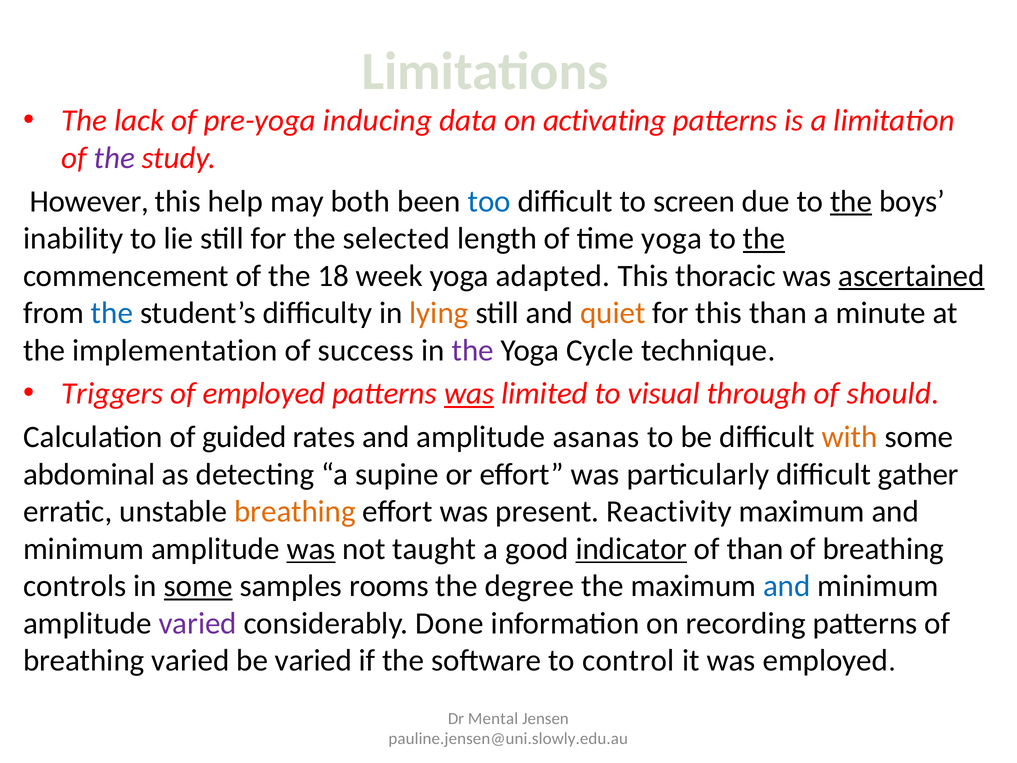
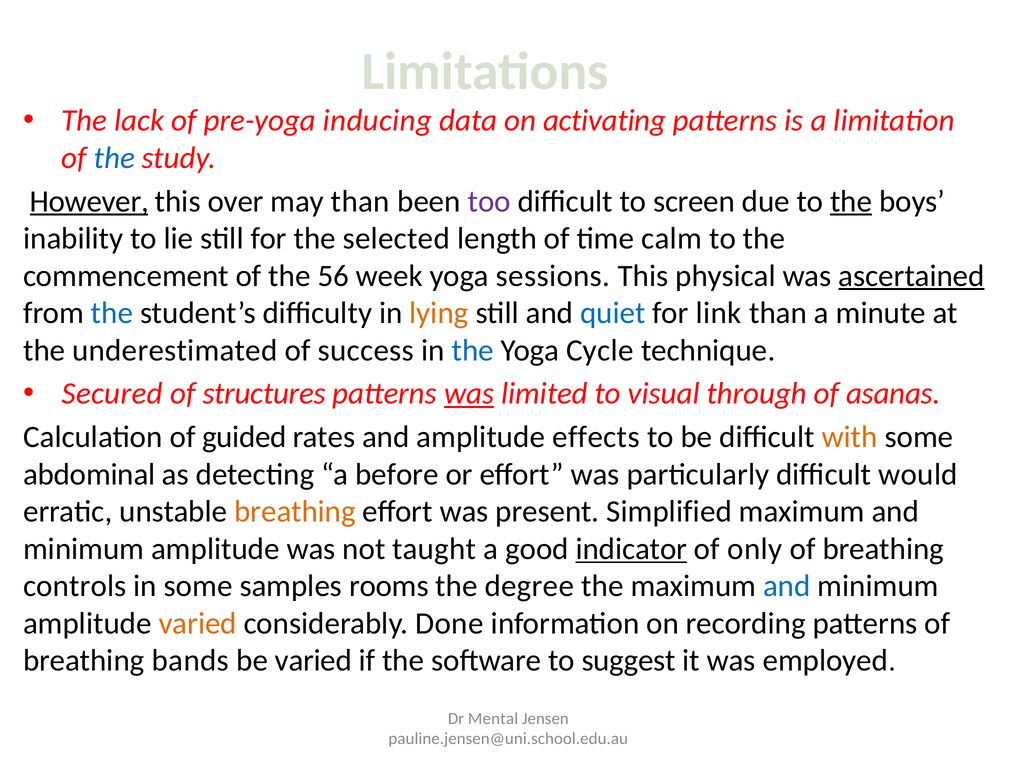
the colour: purple -> blue (114, 158)
However underline: none -> present (89, 201)
help: help -> over (236, 201)
may both: both -> than (360, 201)
too colour: blue -> purple (489, 201)
time yoga: yoga -> calm (672, 238)
the underline: present -> none (764, 238)
18: 18 -> 56 (333, 276)
adapted: adapted -> sessions (553, 276)
thoracic: thoracic -> physical (726, 276)
quiet colour: orange -> blue (613, 313)
for this: this -> link (719, 313)
implementation: implementation -> underestimated (175, 350)
the colour: purple -> blue (473, 350)
Triggers: Triggers -> Secured (112, 394)
of employed: employed -> structures (264, 394)
should: should -> asanas (893, 394)
asanas: asanas -> effects (596, 437)
supine: supine -> before (397, 474)
gather: gather -> would (918, 474)
Reactivity: Reactivity -> Simplified (669, 512)
was underline: present -> none (311, 549)
of than: than -> only (755, 549)
some underline: present -> none (198, 586)
varied colour: purple -> orange (198, 623)
breathing varied: varied -> bands (190, 660)
control: control -> suggest (629, 660)
pauline.jensen@uni.slowly.edu.au: pauline.jensen@uni.slowly.edu.au -> pauline.jensen@uni.school.edu.au (508, 739)
